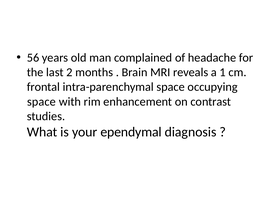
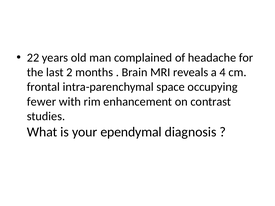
56: 56 -> 22 (33, 58)
1: 1 -> 4 (223, 72)
space: space -> fewer (41, 102)
